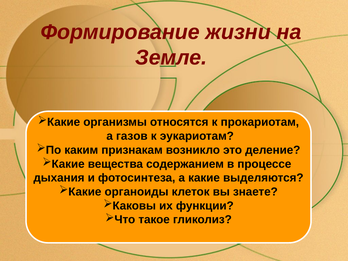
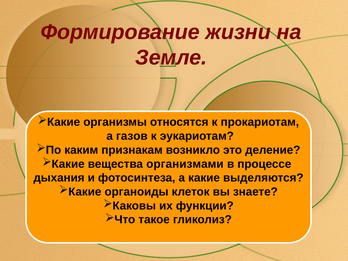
содержанием: содержанием -> организмами (185, 164)
